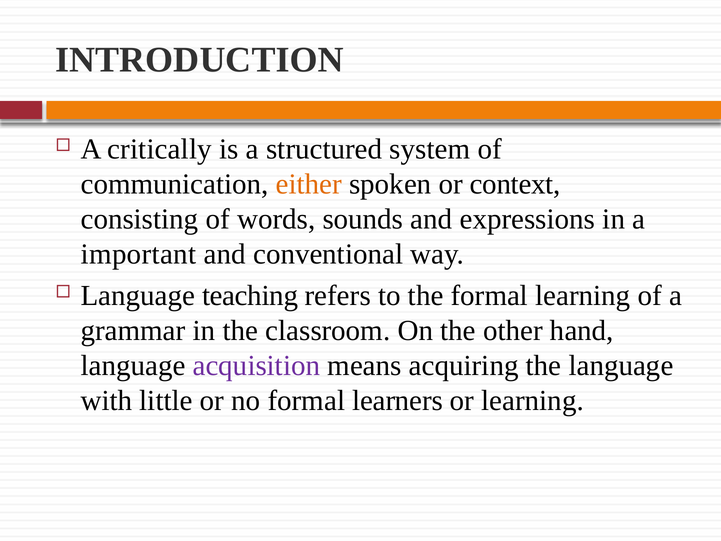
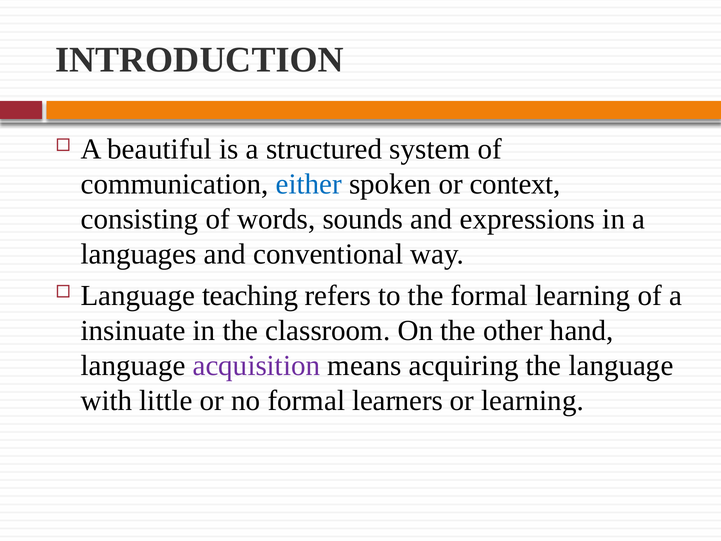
critically: critically -> beautiful (160, 149)
either colour: orange -> blue (309, 184)
important: important -> languages (139, 254)
grammar: grammar -> insinuate (133, 331)
